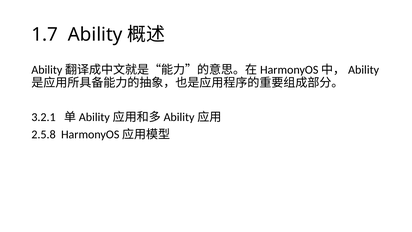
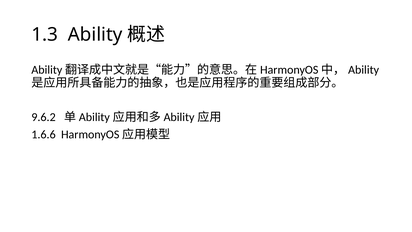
1.7: 1.7 -> 1.3 (45, 35)
3.2.1: 3.2.1 -> 9.6.2 (44, 117)
2.5.8: 2.5.8 -> 1.6.6 (44, 134)
